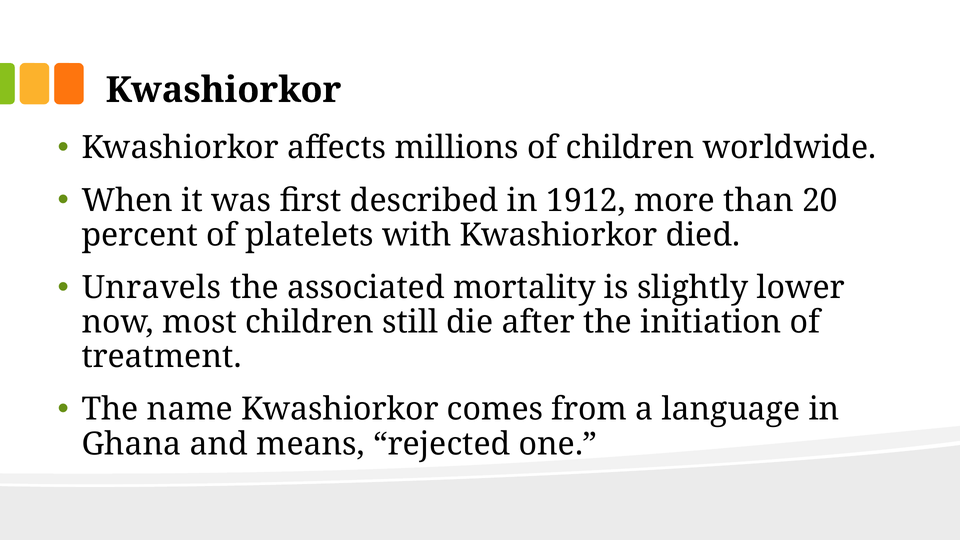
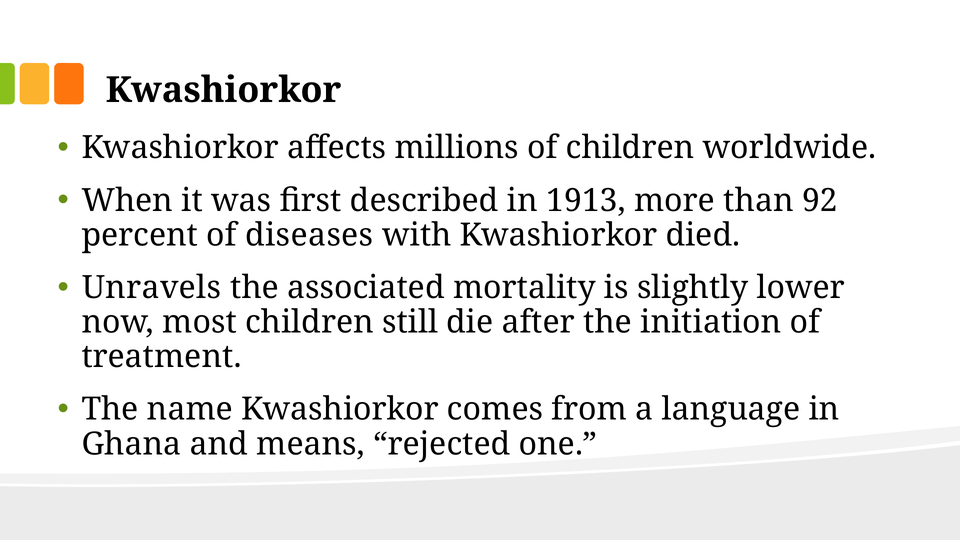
1912: 1912 -> 1913 (586, 201)
20: 20 -> 92 (820, 201)
platelets: platelets -> diseases (309, 235)
